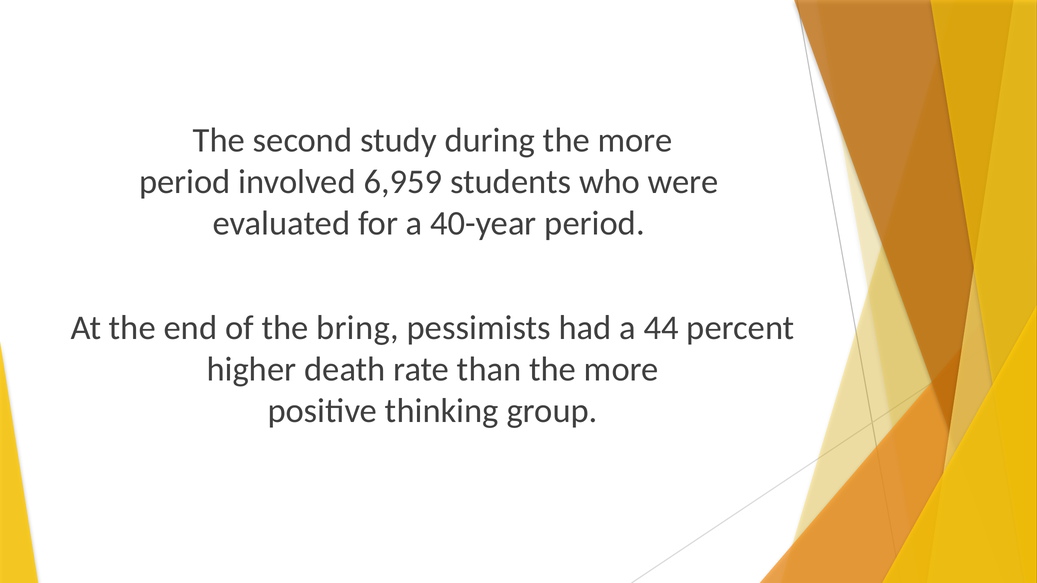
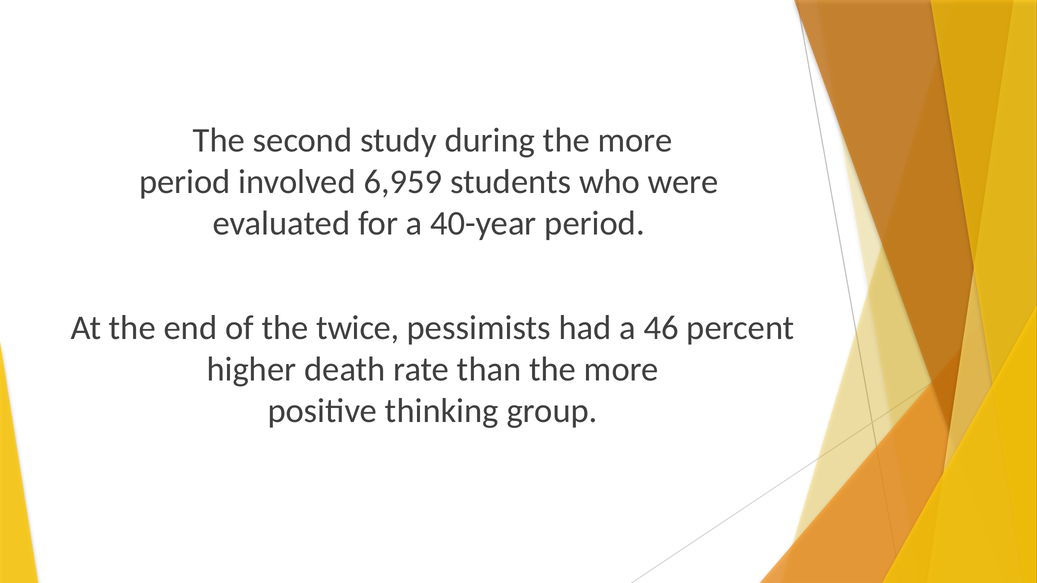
bring: bring -> twice (358, 328)
44: 44 -> 46 (661, 328)
